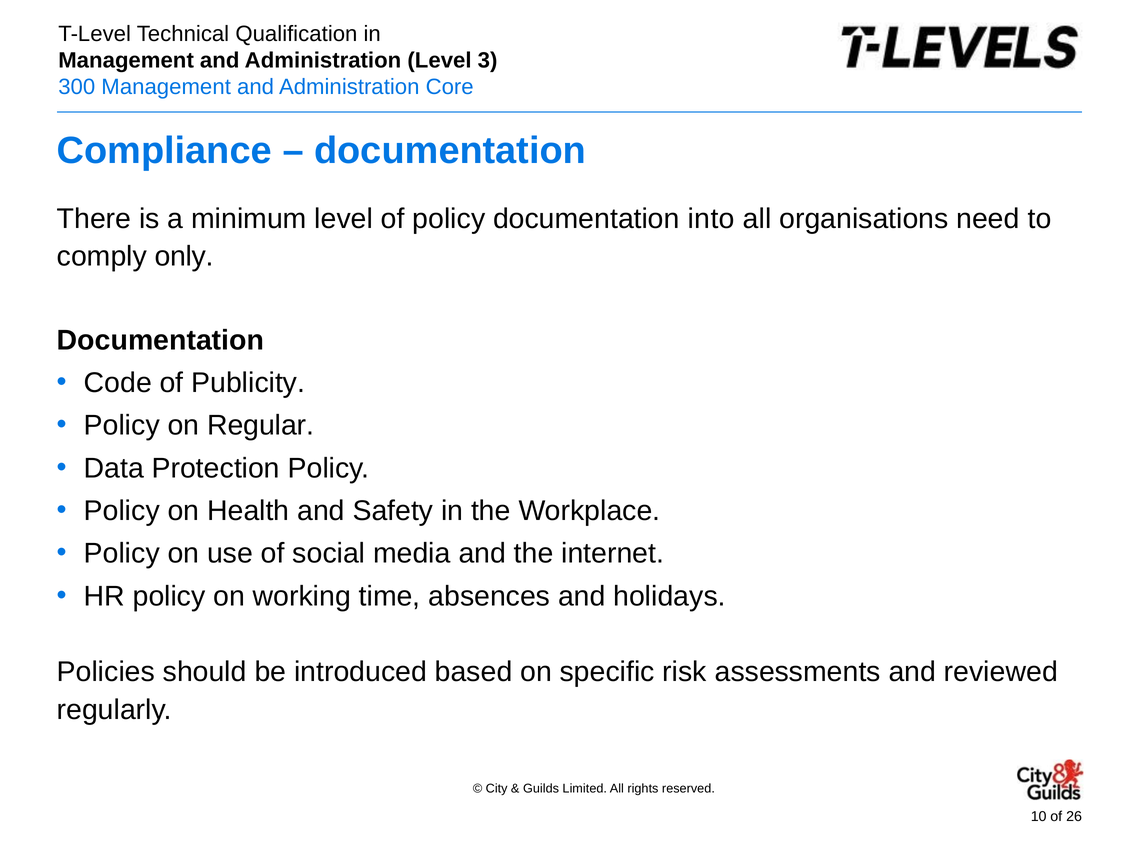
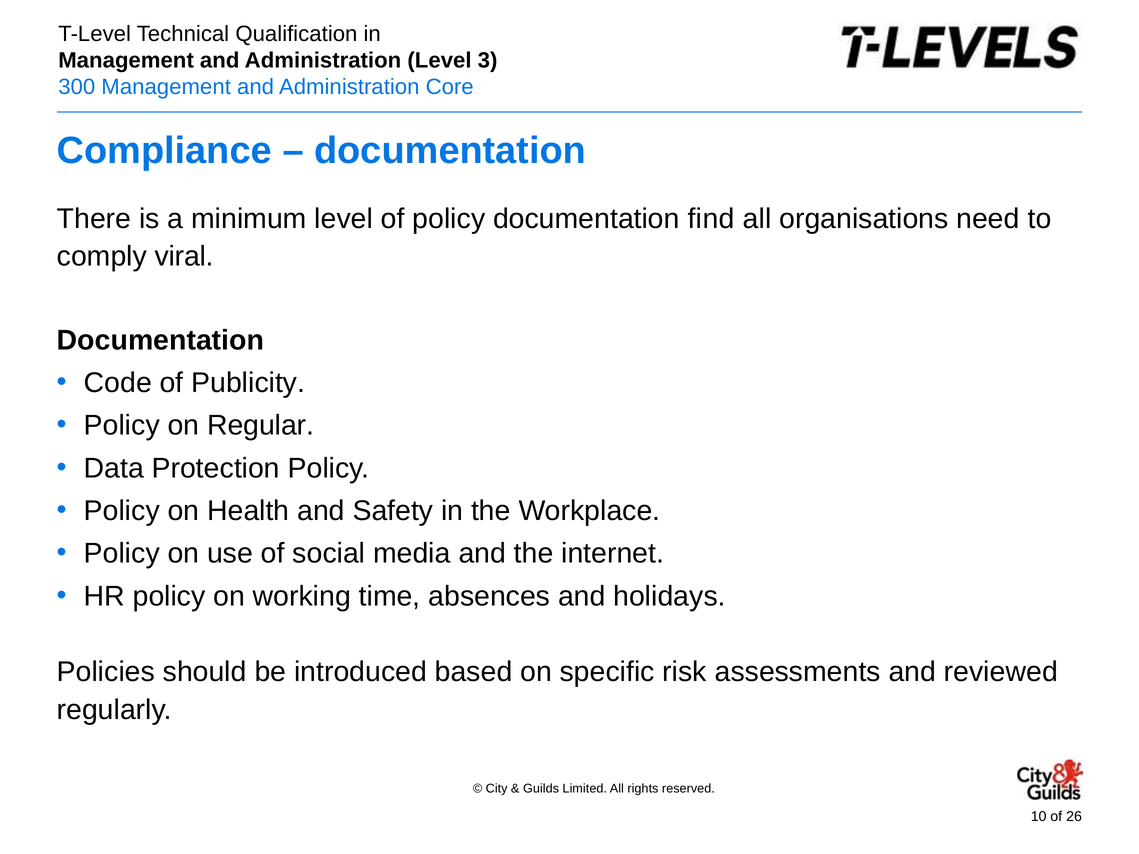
into: into -> find (711, 219)
only: only -> viral (184, 257)
